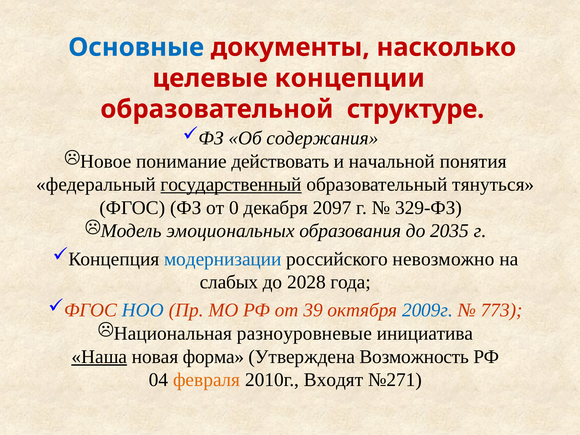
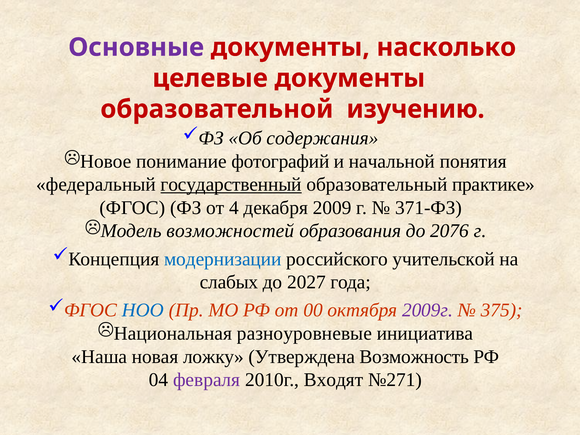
Основные colour: blue -> purple (136, 47)
целевые концепции: концепции -> документы (350, 78)
структуре: структуре -> изучению (416, 109)
действовать: действовать -> фотографий (280, 161)
тянуться: тянуться -> практике (493, 185)
0: 0 -> 4 (234, 208)
2097: 2097 -> 2009 (332, 208)
329-ФЗ: 329-ФЗ -> 371-ФЗ (428, 208)
эмоциональных: эмоциональных -> возможностей (230, 231)
2035: 2035 -> 2076 (450, 231)
невозможно: невозможно -> учительской (444, 259)
2028: 2028 -> 2027 (306, 282)
39: 39 -> 00 (313, 310)
2009г colour: blue -> purple (427, 310)
773: 773 -> 375 (502, 310)
Наша underline: present -> none (99, 357)
форма: форма -> ложку (213, 357)
февраля colour: orange -> purple (207, 380)
